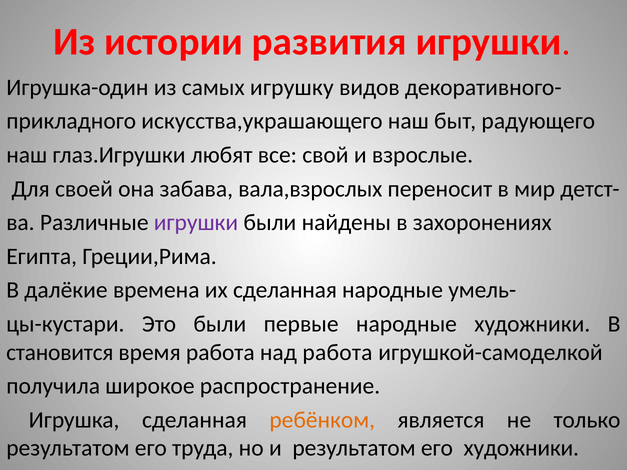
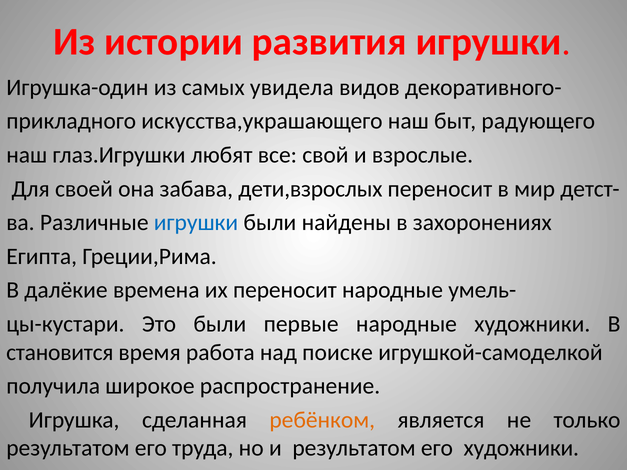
игрушку: игрушку -> увидела (292, 87)
вала,взрослых: вала,взрослых -> дети,взрослых (310, 189)
игрушки colour: purple -> blue (196, 223)
их сделанная: сделанная -> переносит (285, 290)
над работа: работа -> поиске (337, 352)
